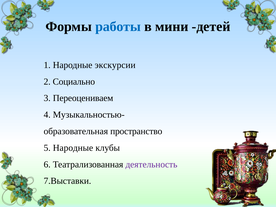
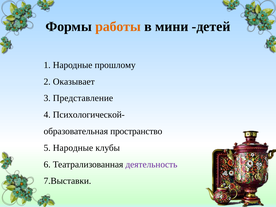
работы colour: blue -> orange (118, 27)
экскурсии: экскурсии -> прошлому (115, 65)
Социально: Социально -> Оказывает (74, 82)
Переоцениваем: Переоцениваем -> Представление (83, 98)
Музыкальностью-: Музыкальностью- -> Психологической- (89, 115)
